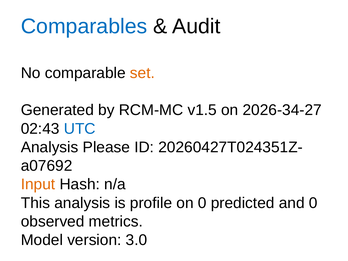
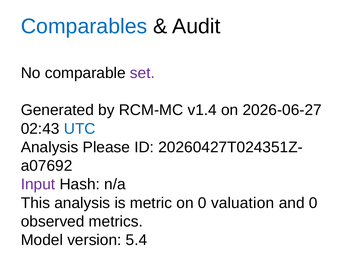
set colour: orange -> purple (142, 73)
v1.5: v1.5 -> v1.4 (202, 110)
2026-34-27: 2026-34-27 -> 2026-06-27 (282, 110)
Input colour: orange -> purple (38, 184)
profile: profile -> metric (151, 203)
predicted: predicted -> valuation (243, 203)
3.0: 3.0 -> 5.4 (136, 240)
